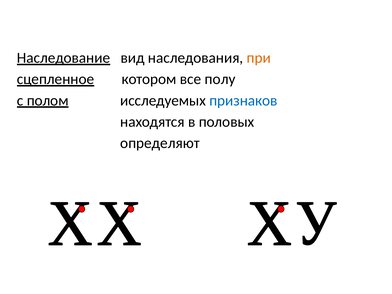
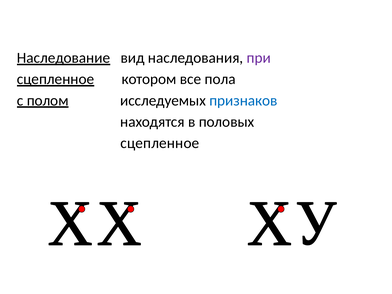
при colour: orange -> purple (259, 58)
полу: полу -> пола (220, 79)
определяют: определяют -> сцепленное (160, 143)
